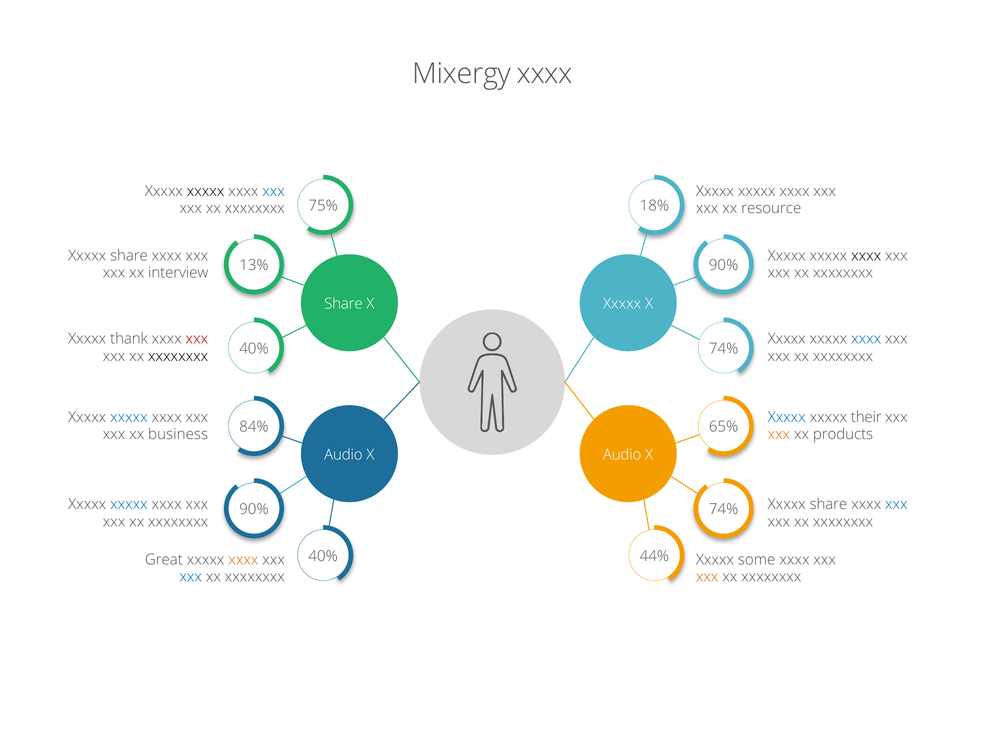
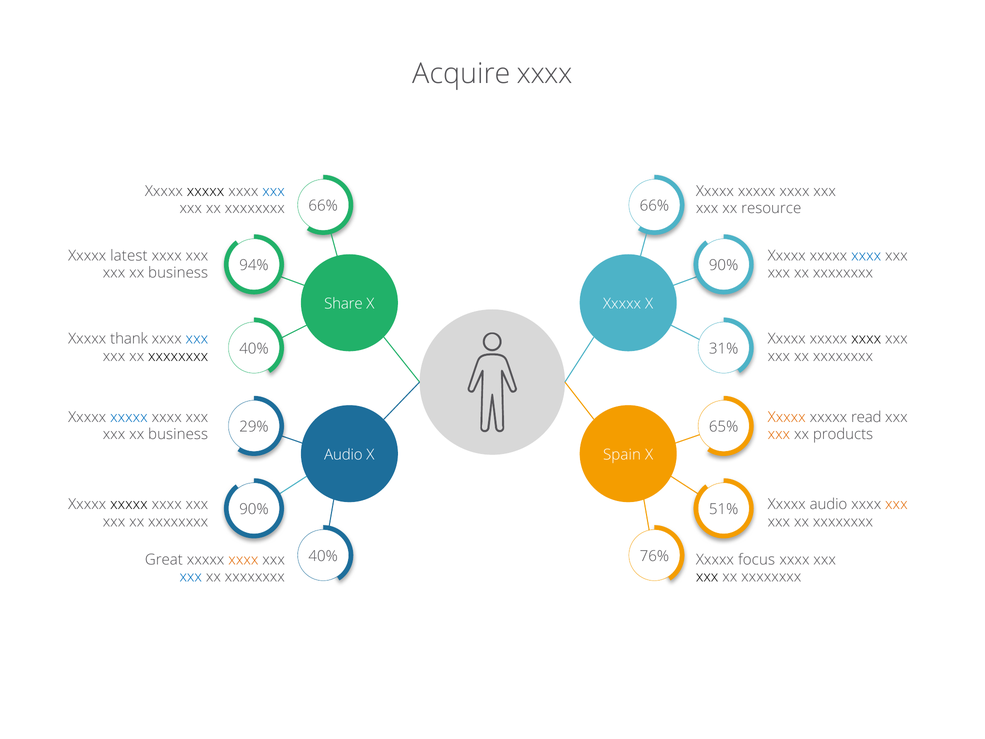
Mixergy: Mixergy -> Acquire (461, 74)
75%: 75% -> 66% (323, 206)
18%: 18% -> 66% (654, 206)
share: share -> latest (129, 256)
xxxx colour: black -> blue (866, 256)
13%: 13% -> 94% (254, 265)
interview: interview -> business (178, 273)
xxx colour: red -> blue (197, 339)
xxxx colour: blue -> black (866, 339)
74%: 74% -> 31% (724, 349)
Xxxxx colour: blue -> orange (787, 417)
their: their -> read (866, 417)
84%: 84% -> 29% (254, 427)
Audio: Audio -> Spain (622, 455)
xxxxx colour: blue -> black (129, 504)
share: share -> audio (828, 504)
xxx colour: blue -> orange (896, 504)
74%: 74% -> 51% (724, 509)
44%: 44% -> 76% (654, 556)
some: some -> focus (757, 559)
xxx colour: orange -> black (707, 577)
